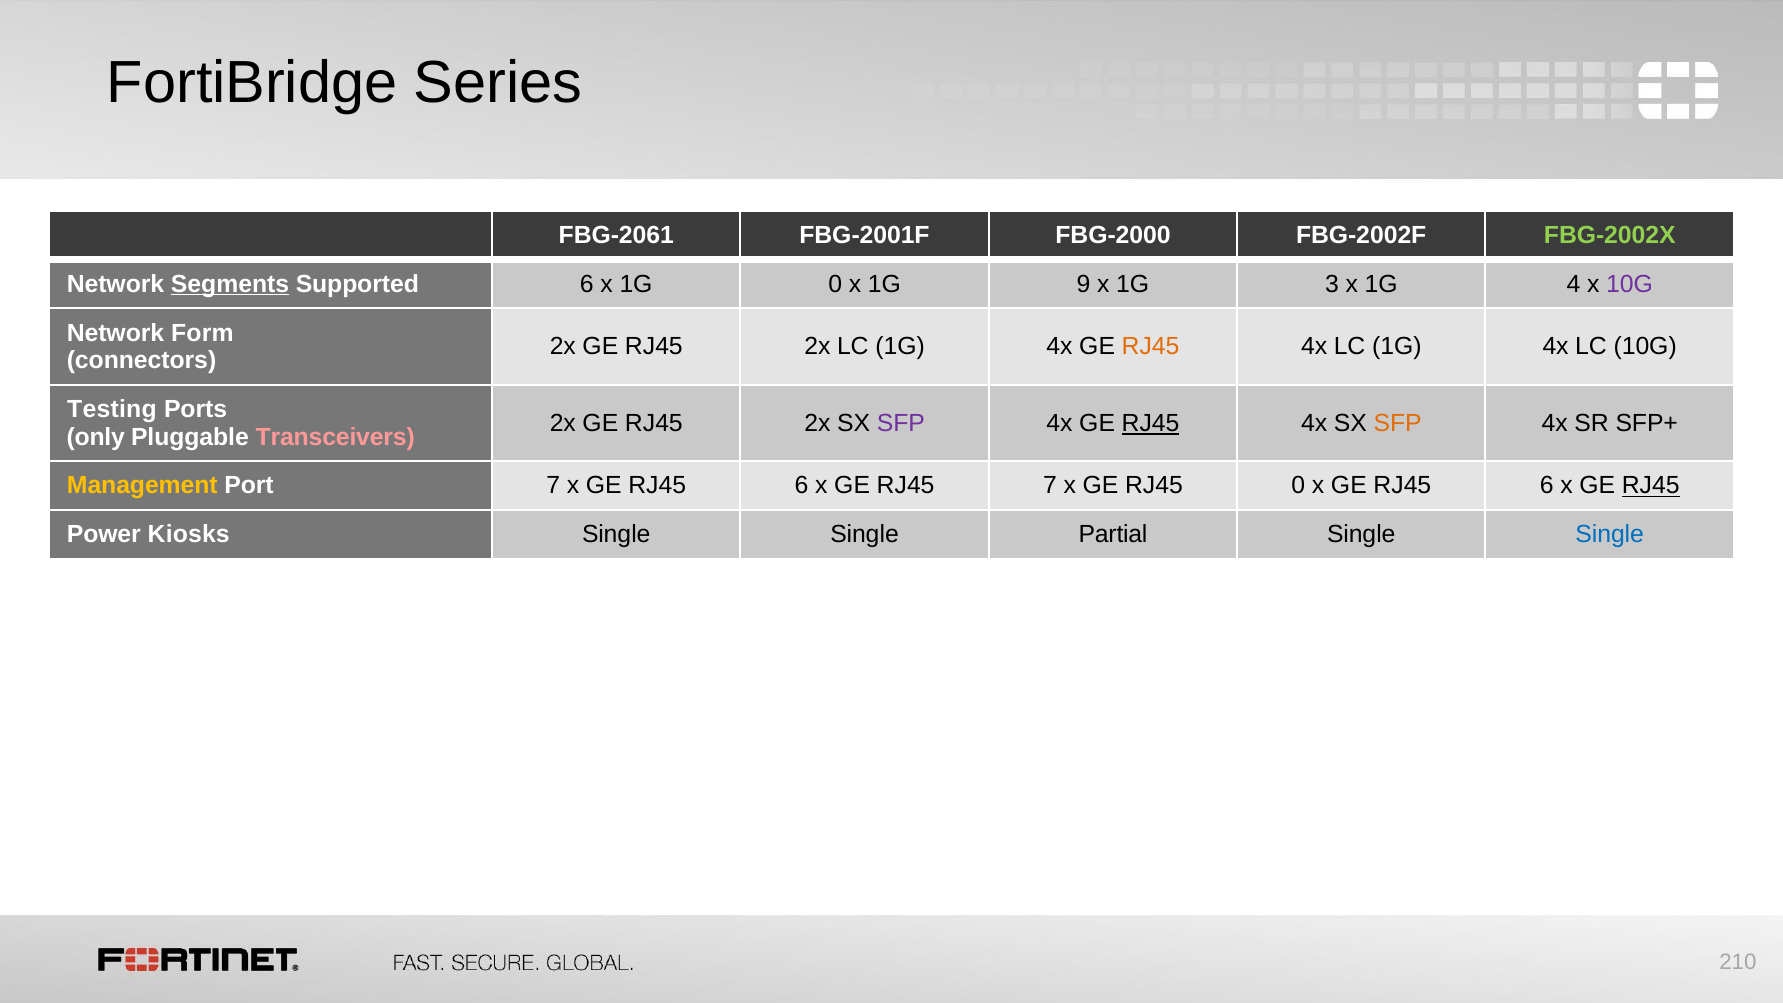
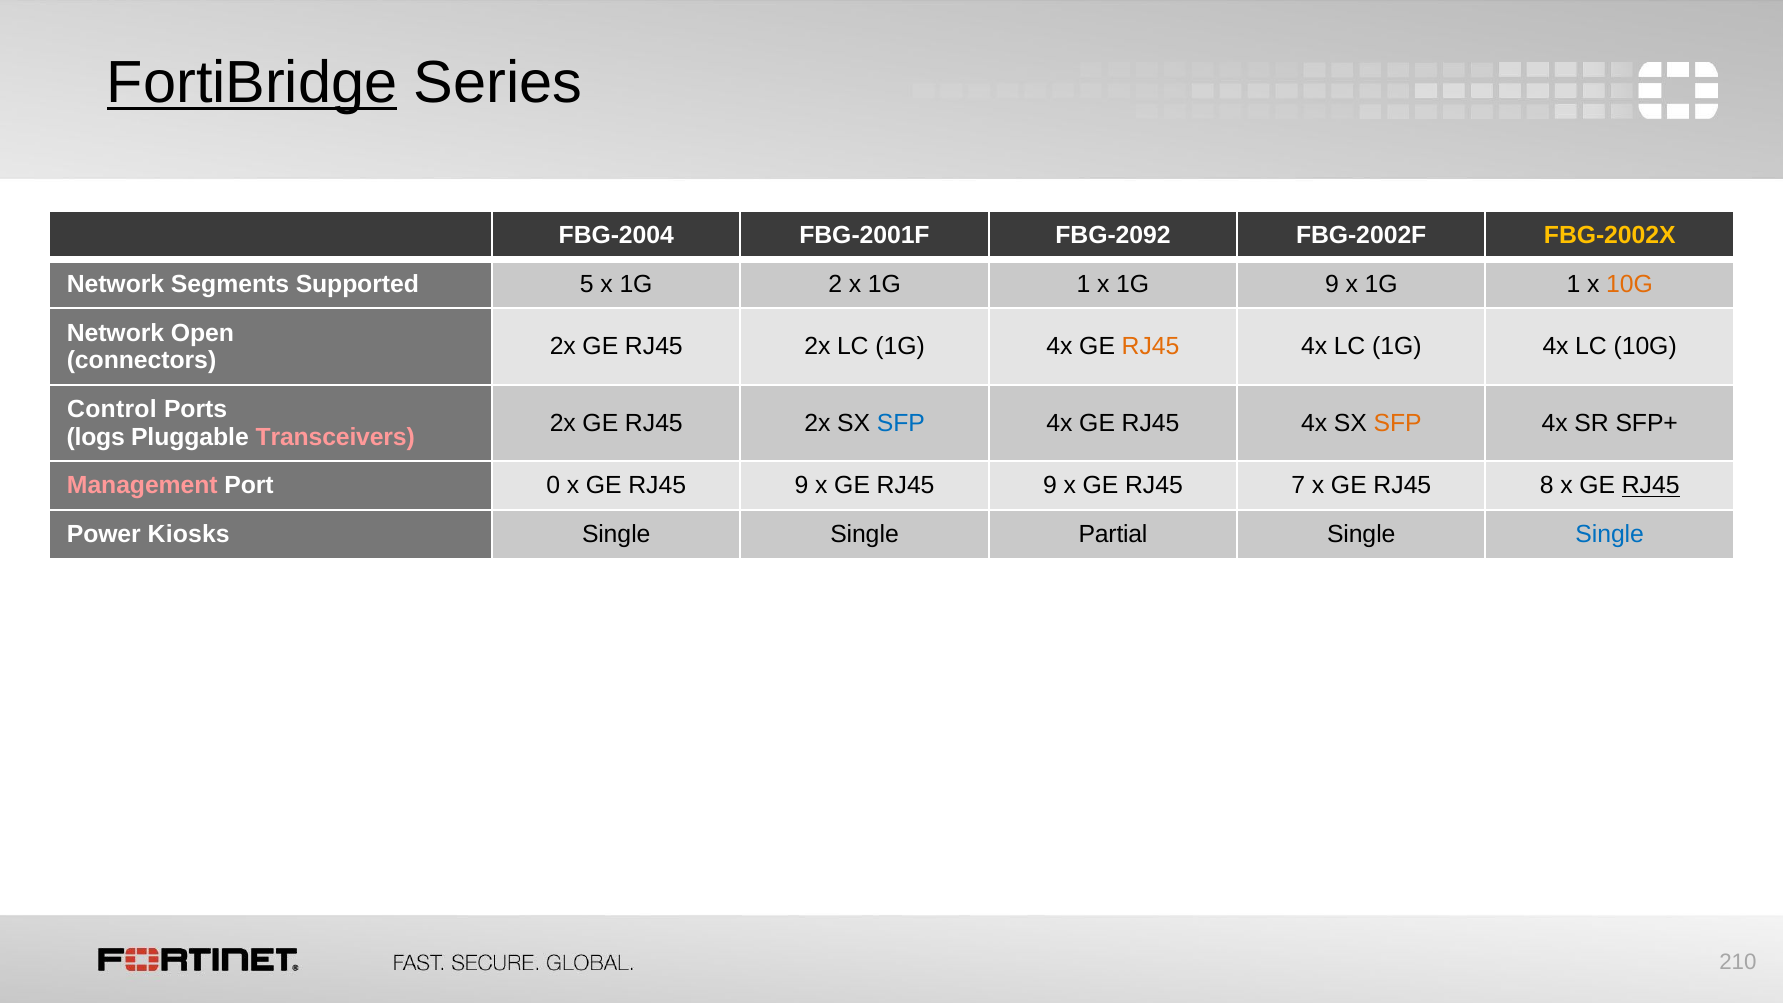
FortiBridge underline: none -> present (252, 83)
FBG-2061: FBG-2061 -> FBG-2004 (616, 235)
FBG-2000: FBG-2000 -> FBG-2092 (1113, 235)
FBG-2002X colour: light green -> yellow (1610, 235)
Segments underline: present -> none (230, 284)
Supported 6: 6 -> 5 (587, 284)
1G 0: 0 -> 2 (835, 284)
9: 9 -> 1 (1084, 284)
1G 3: 3 -> 9 (1332, 284)
4: 4 -> 1 (1573, 284)
10G colour: purple -> orange (1629, 284)
Form: Form -> Open (203, 333)
Testing: Testing -> Control (112, 409)
SFP colour: purple -> blue (901, 423)
RJ45 underline: present -> none (1151, 423)
only: only -> logs (96, 437)
Management colour: yellow -> pink (142, 486)
Port 7: 7 -> 0 (553, 486)
6: 6 -> 9 (802, 486)
7: 7 -> 9 (1050, 486)
RJ45 0: 0 -> 7 (1298, 486)
6: 6 -> 8 (1547, 486)
